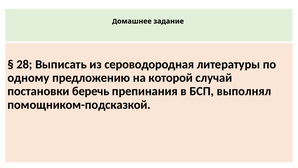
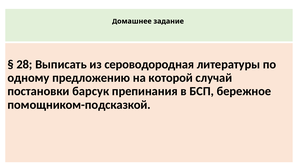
беречь: беречь -> барсук (91, 91)
выполнял: выполнял -> бережное (244, 91)
